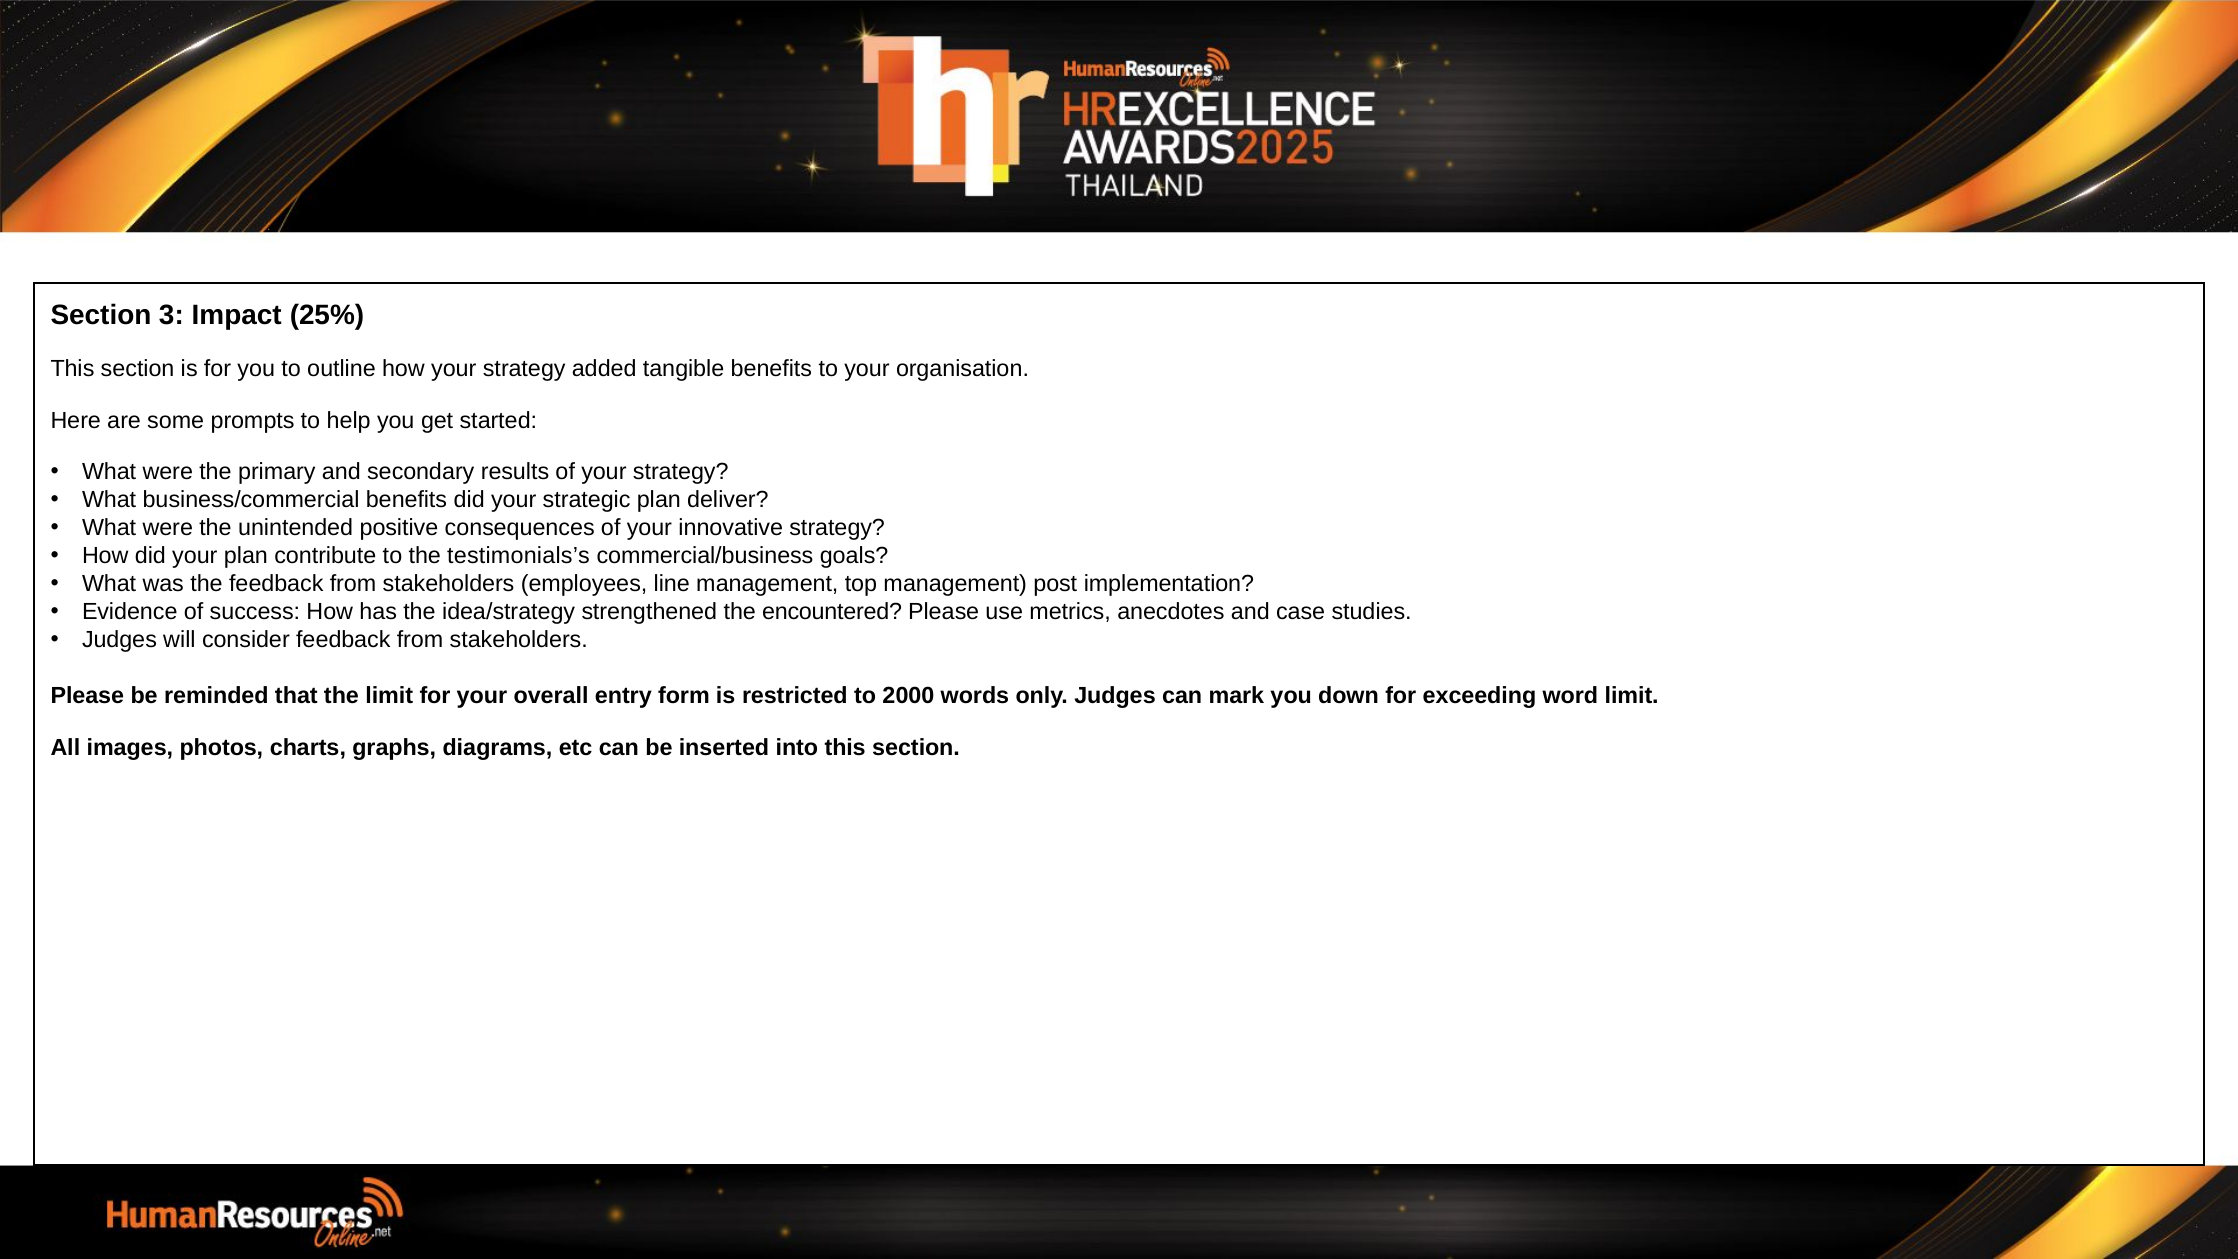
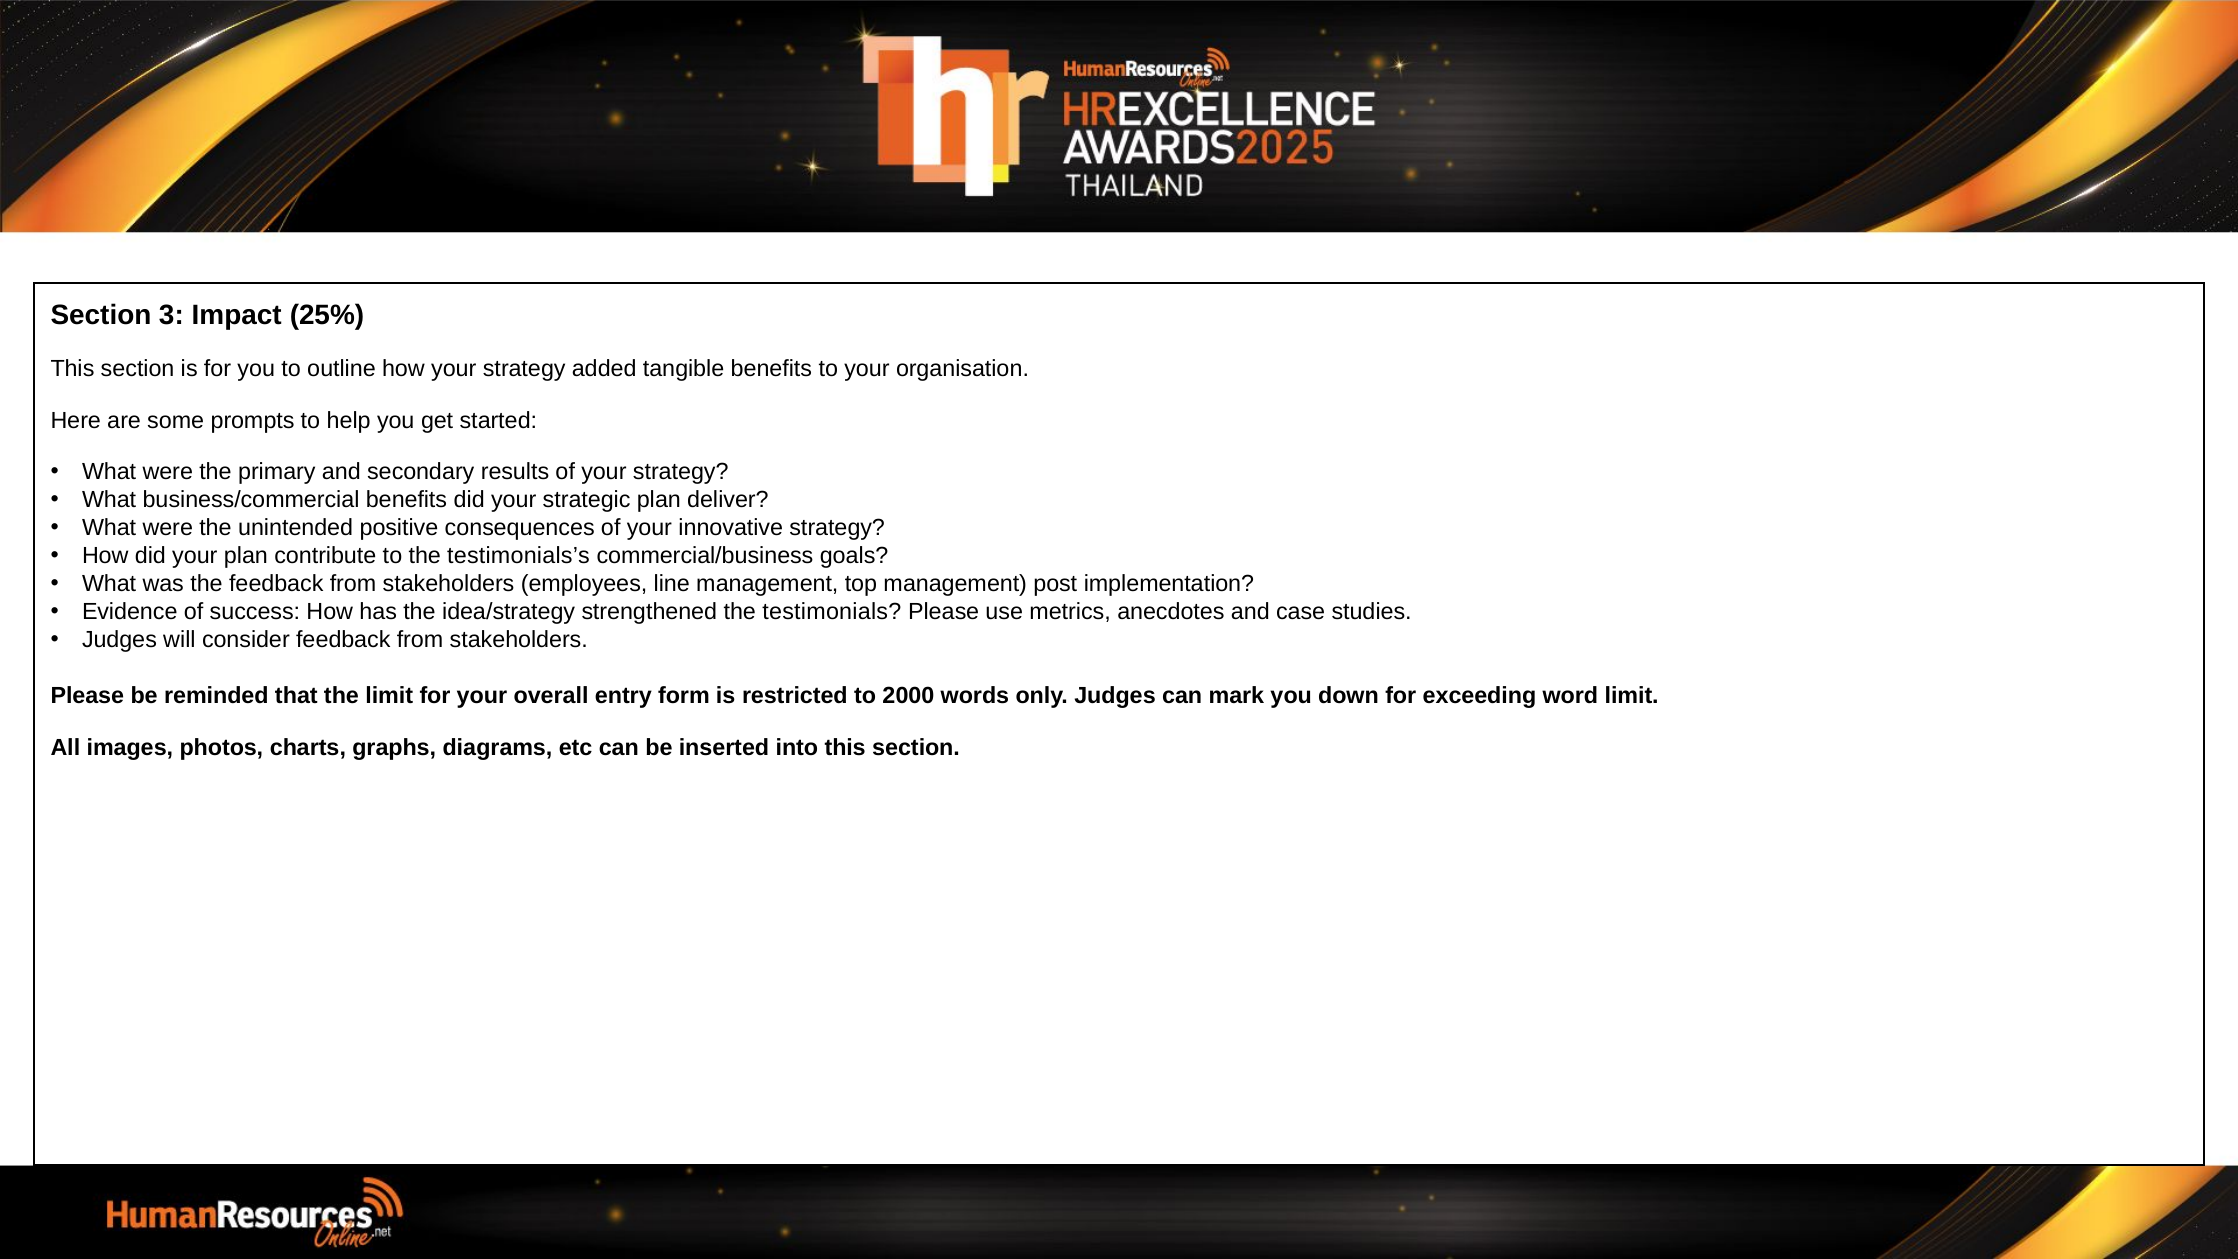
encountered: encountered -> testimonials (832, 612)
